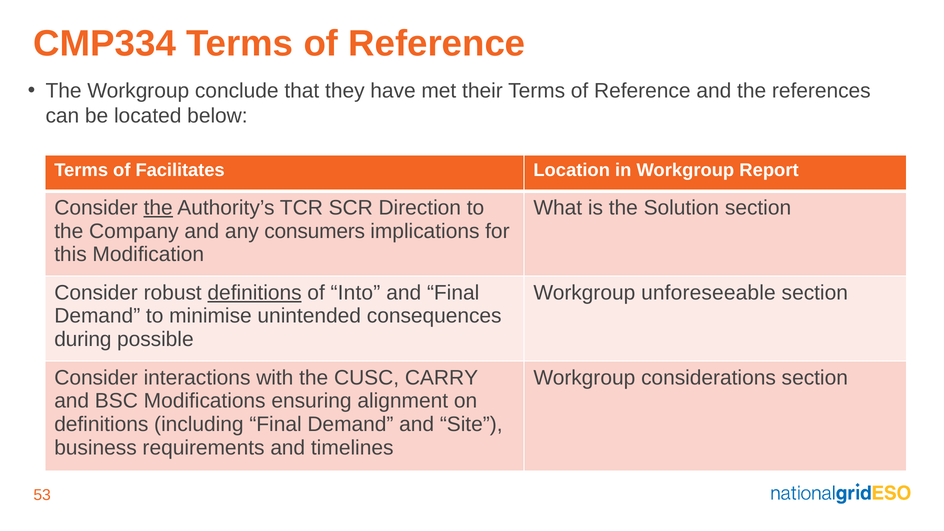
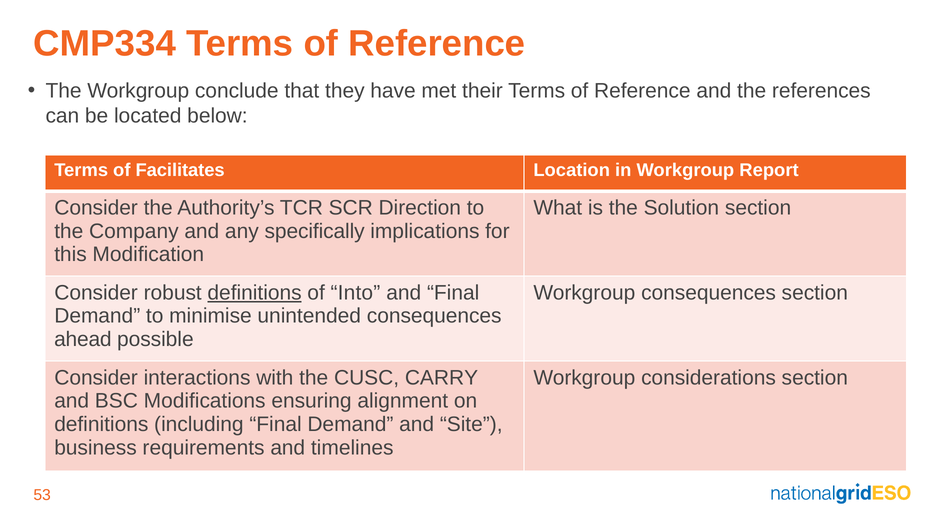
the underline: present -> none (158, 208)
consumers: consumers -> specifically (315, 231)
Workgroup unforeseeable: unforeseeable -> consequences (709, 293)
during: during -> ahead (83, 339)
